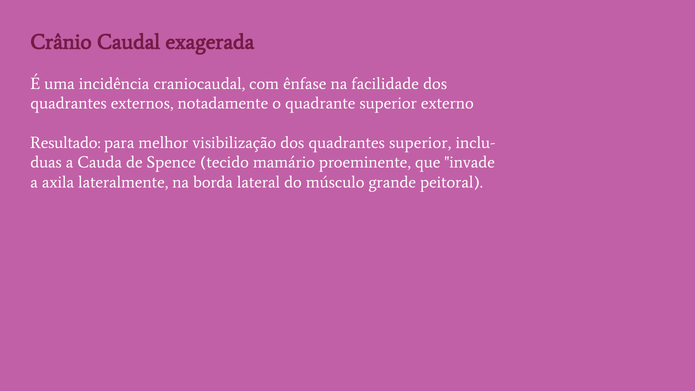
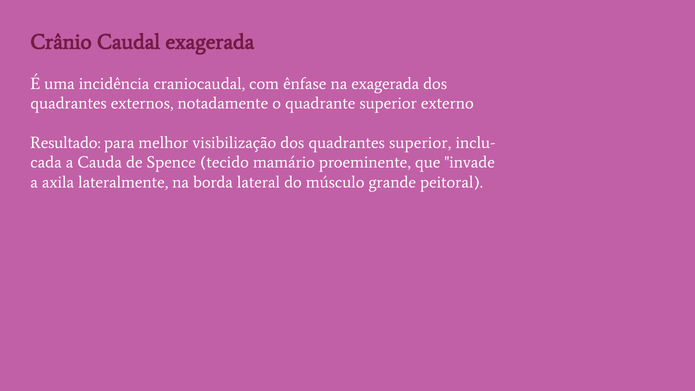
na facilidade: facilidade -> exagerada (385, 84)
duas: duas -> cada (46, 163)
